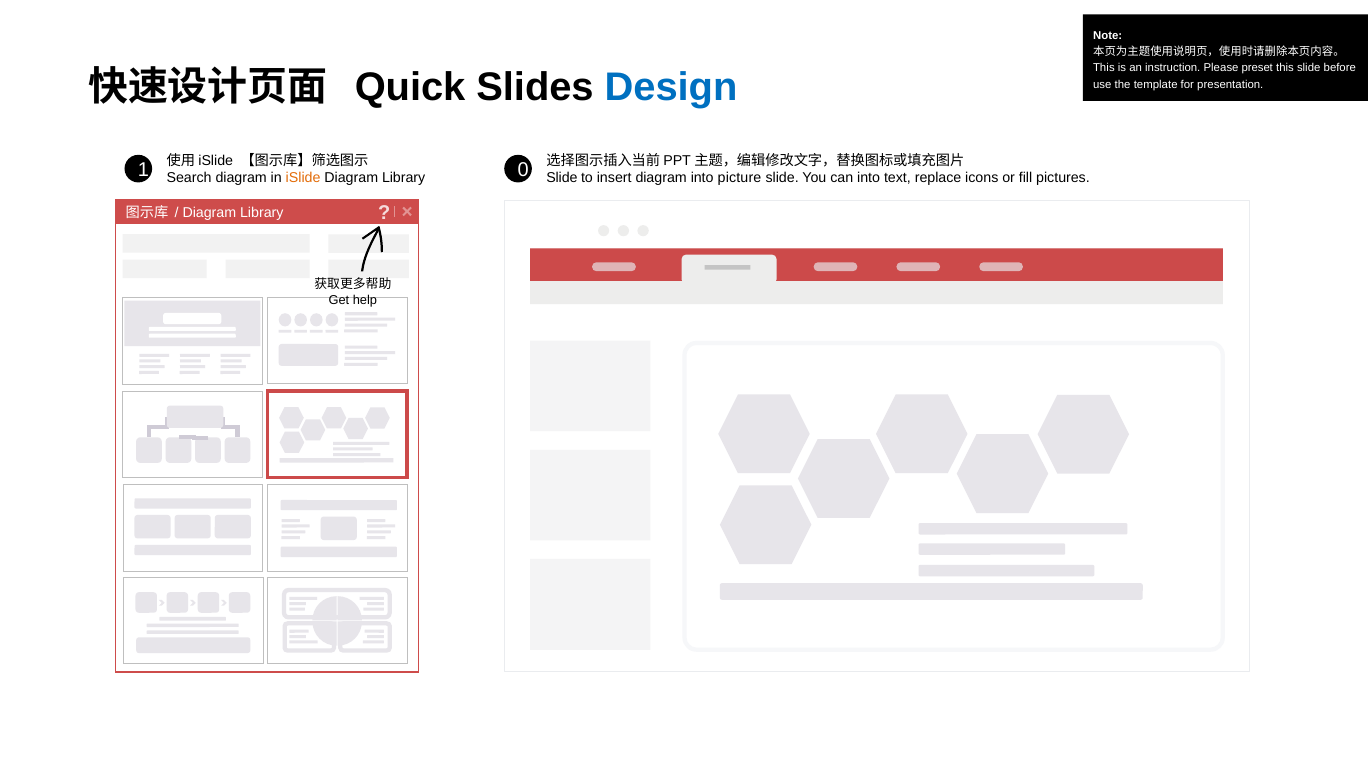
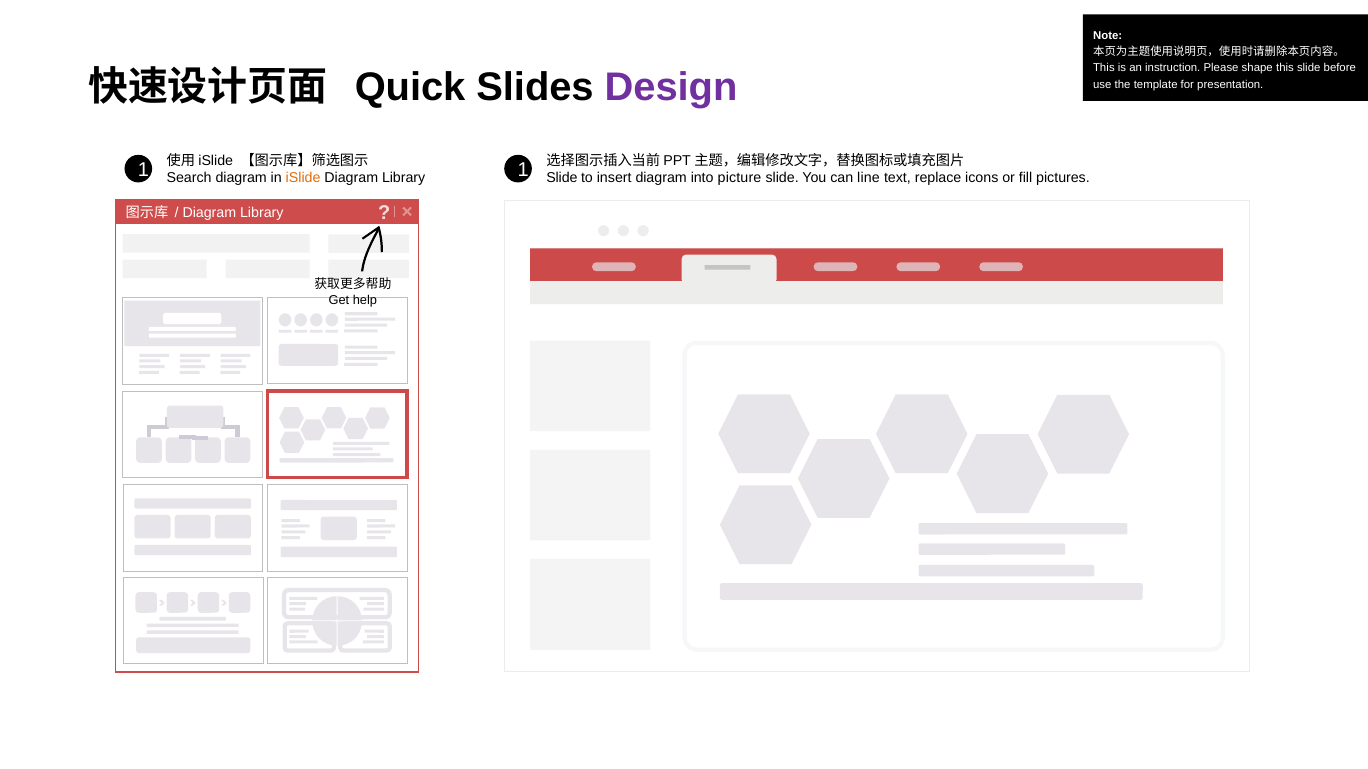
preset: preset -> shape (1257, 68)
Design colour: blue -> purple (671, 87)
1 0: 0 -> 1 (523, 170)
can into: into -> line (869, 178)
